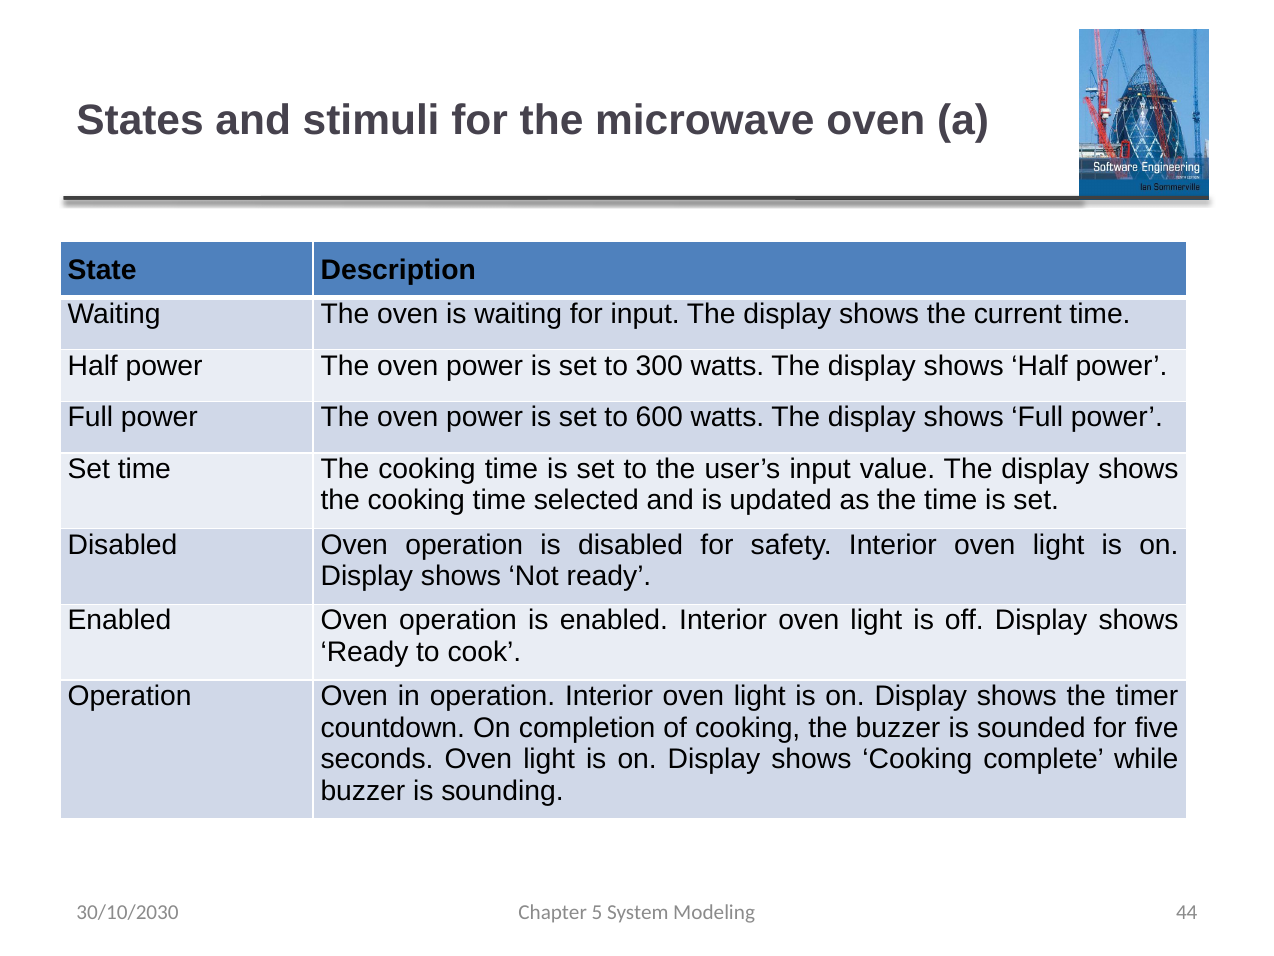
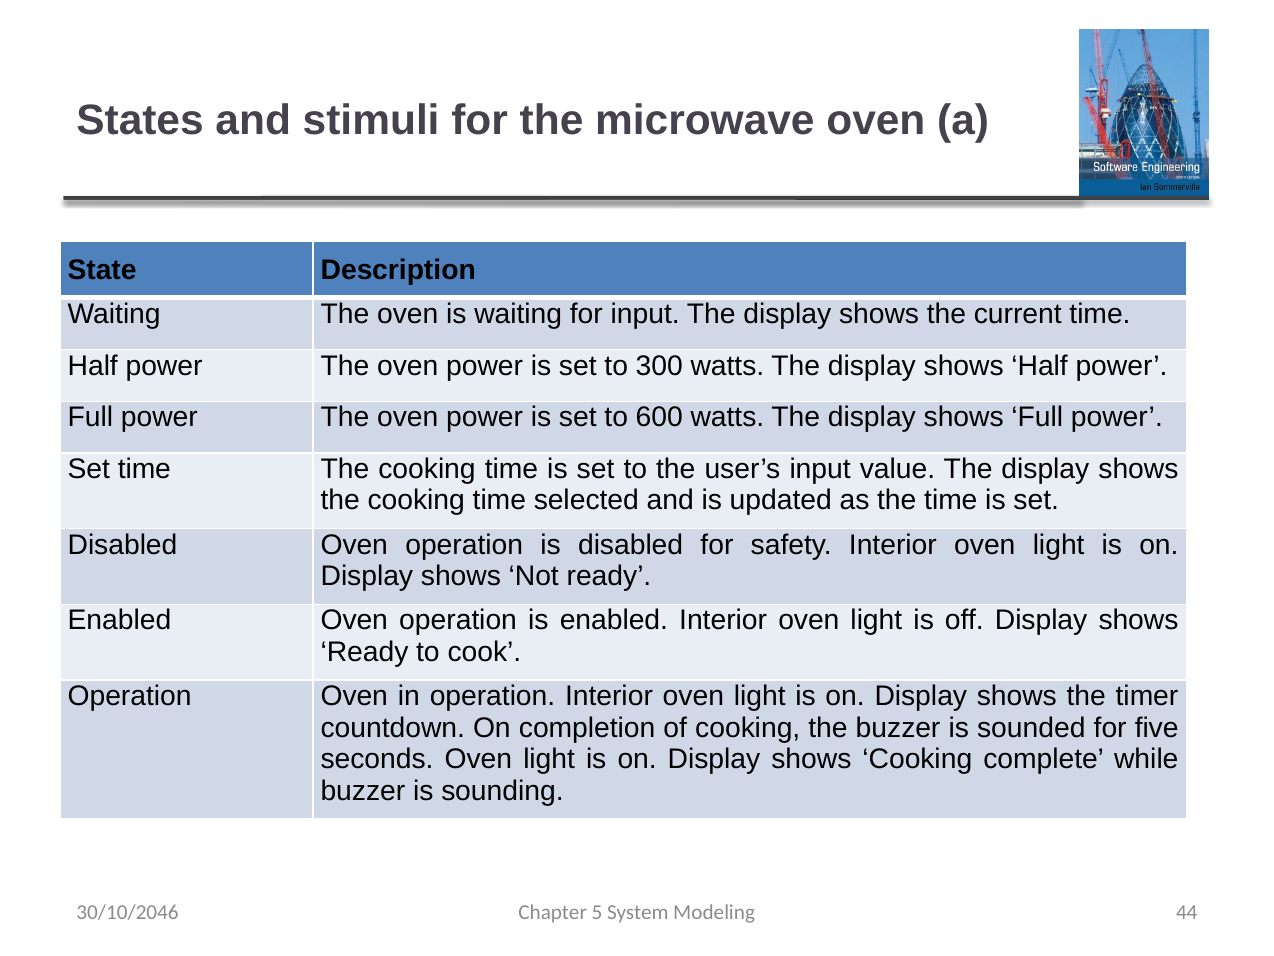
30/10/2030: 30/10/2030 -> 30/10/2046 (128, 912)
